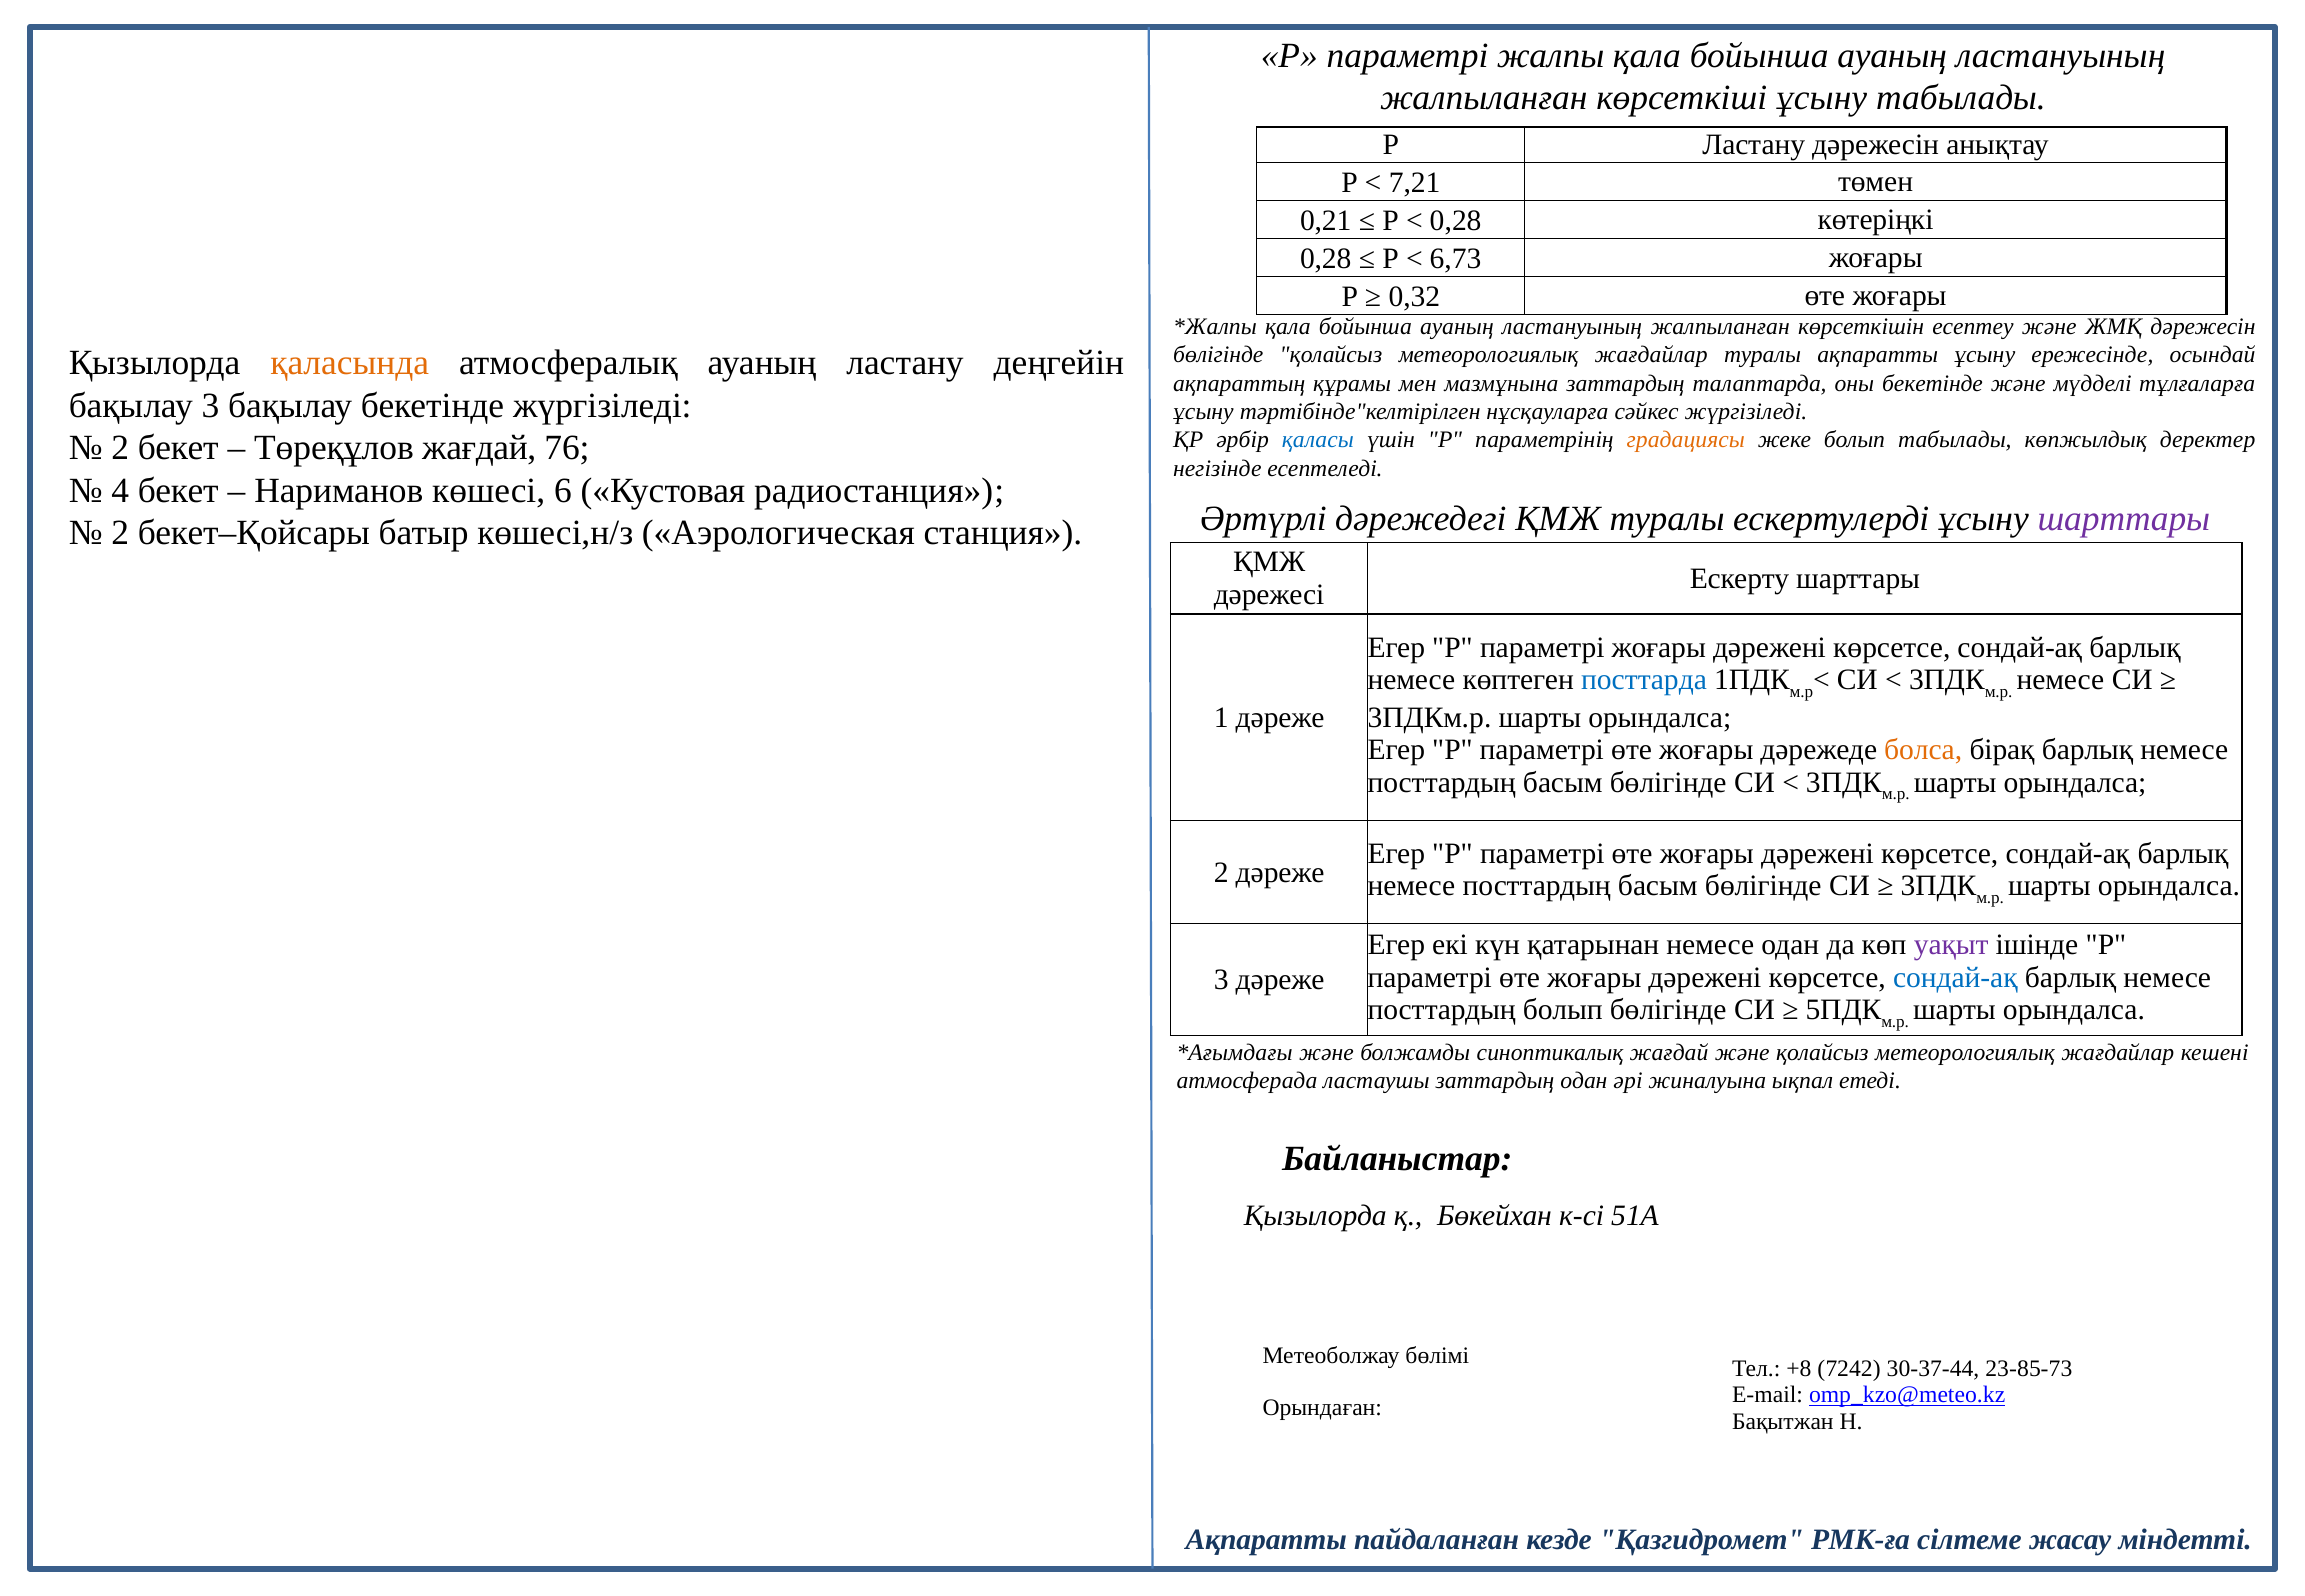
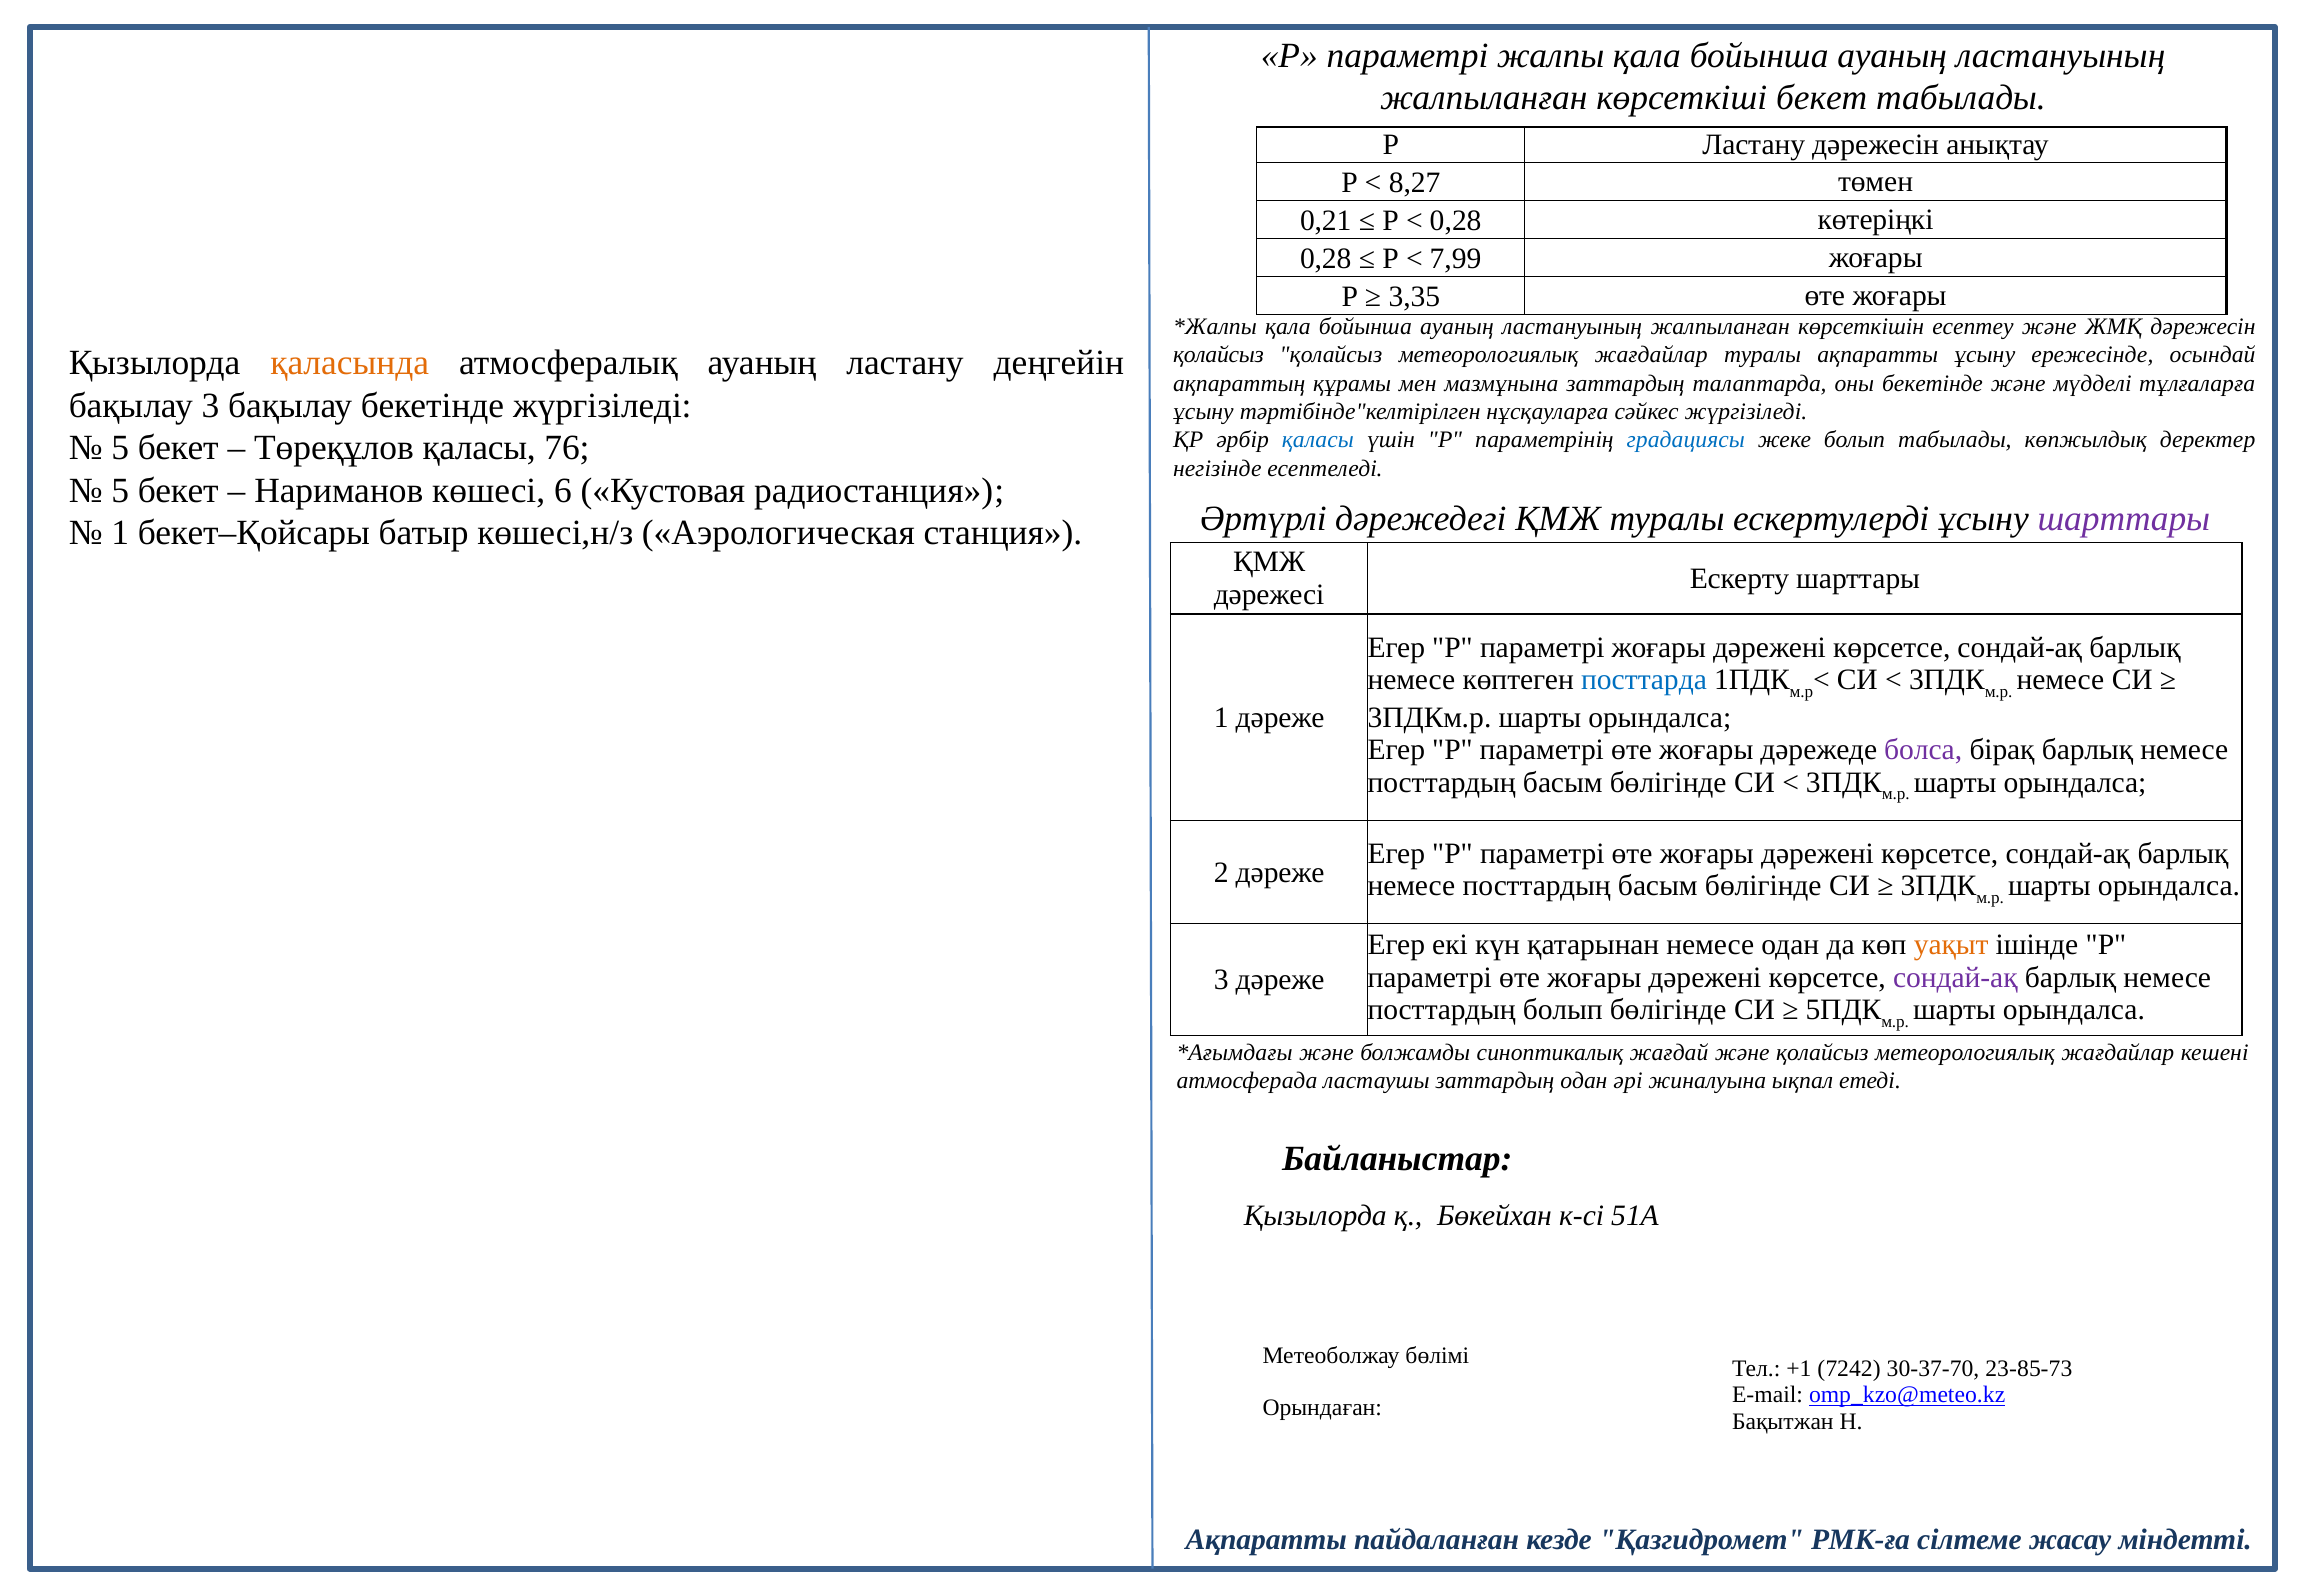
көрсеткіші ұсыну: ұсыну -> бекет (1822, 98)
7,21: 7,21 -> 8,27 (1415, 183)
6,73: 6,73 -> 7,99 (1456, 259)
0,32: 0,32 -> 3,35 (1414, 297)
бөлігінде: бөлігінде -> қолайсыз (1218, 355)
градациясы colour: orange -> blue (1686, 440)
2: 2 -> 5 (120, 448)
Төреқұлов жағдай: жағдай -> қаласы (479, 448)
4: 4 -> 5 (120, 490)
2: 2 -> 1 (120, 533)
болса colour: orange -> purple (1923, 750)
уақыт colour: purple -> orange (1951, 945)
сондай-ақ colour: blue -> purple (1955, 977)
+8: +8 -> +1 (1799, 1369)
30-37-44: 30-37-44 -> 30-37-70 (1933, 1369)
